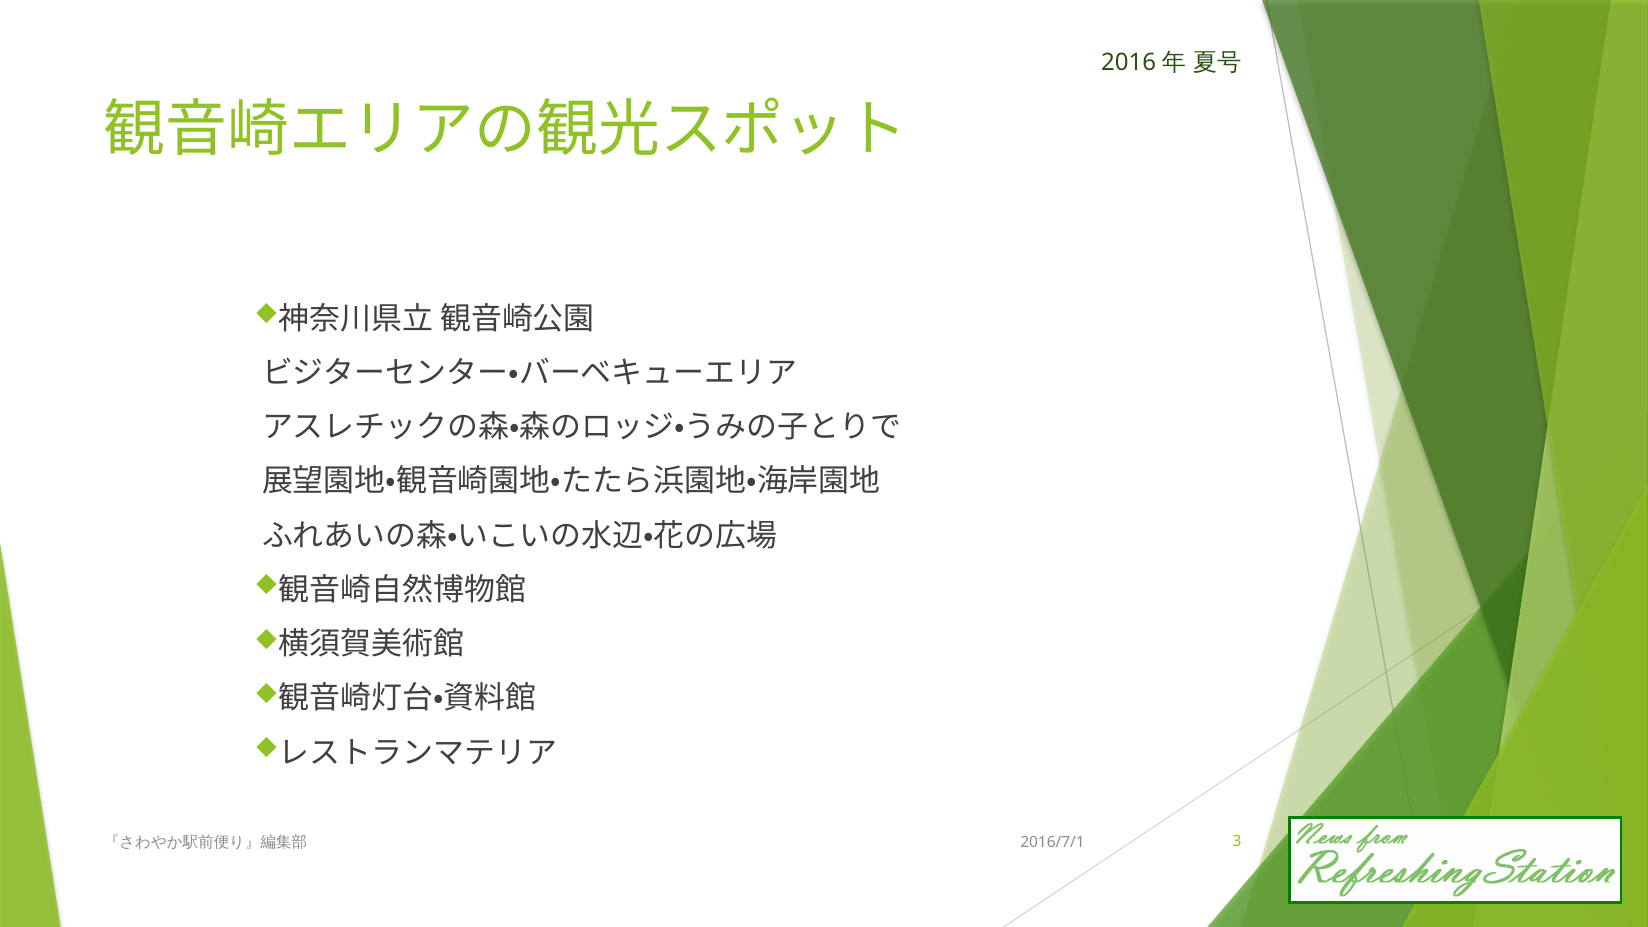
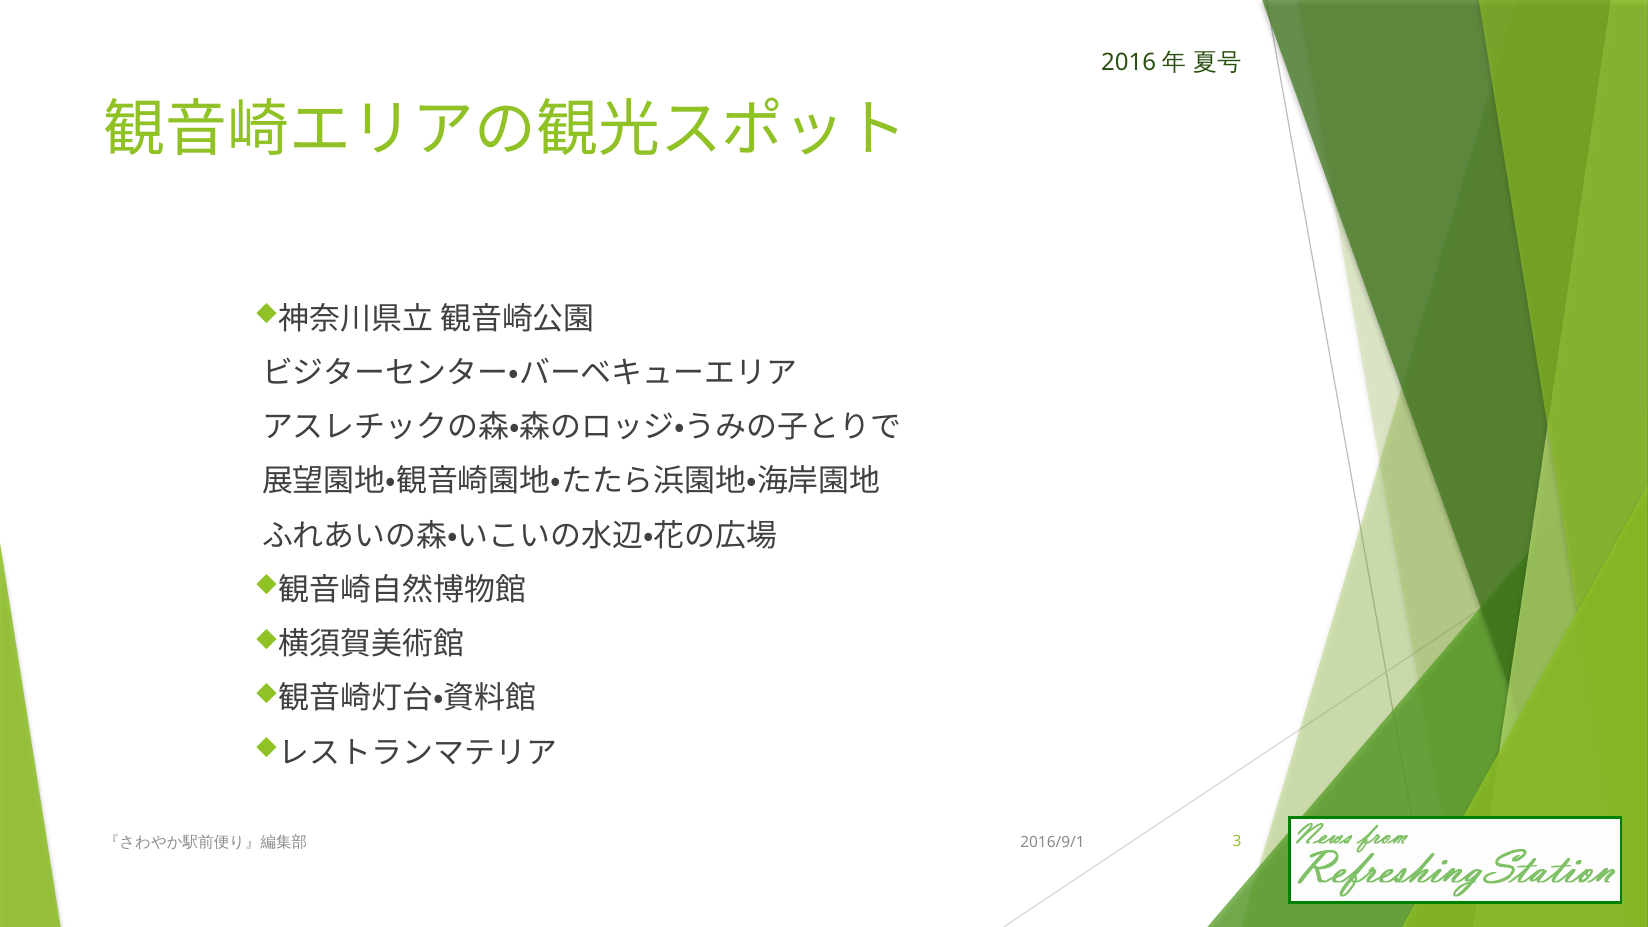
2016/7/1: 2016/7/1 -> 2016/9/1 (1053, 842)
